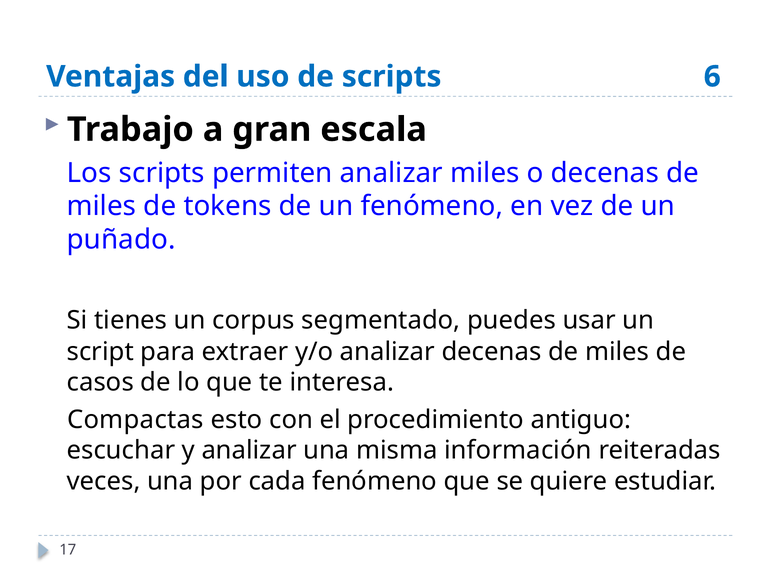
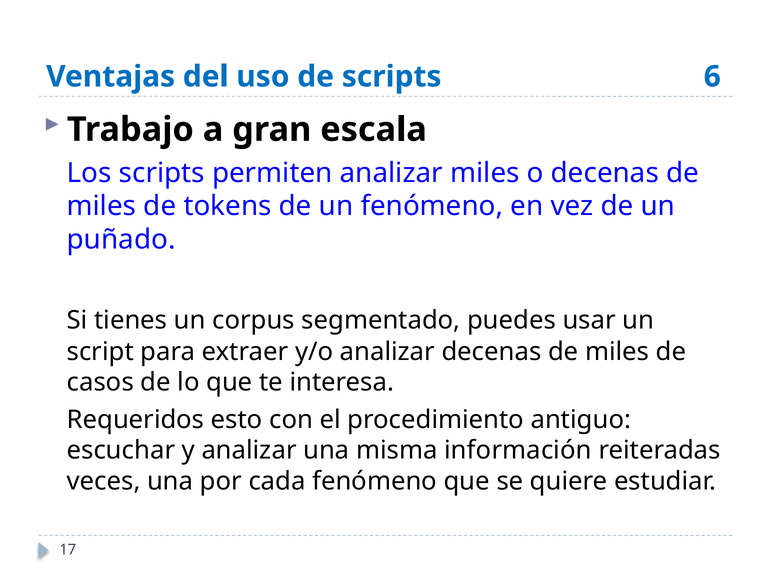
Compactas: Compactas -> Requeridos (136, 420)
